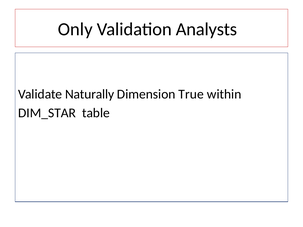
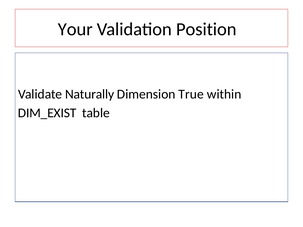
Only: Only -> Your (75, 29)
Analysts: Analysts -> Position (206, 29)
DIM_STAR: DIM_STAR -> DIM_EXIST (47, 113)
